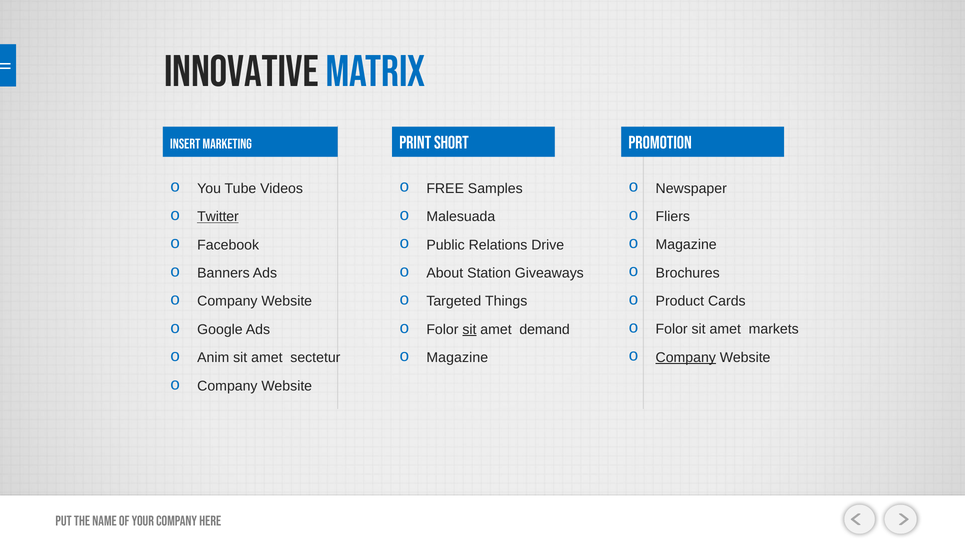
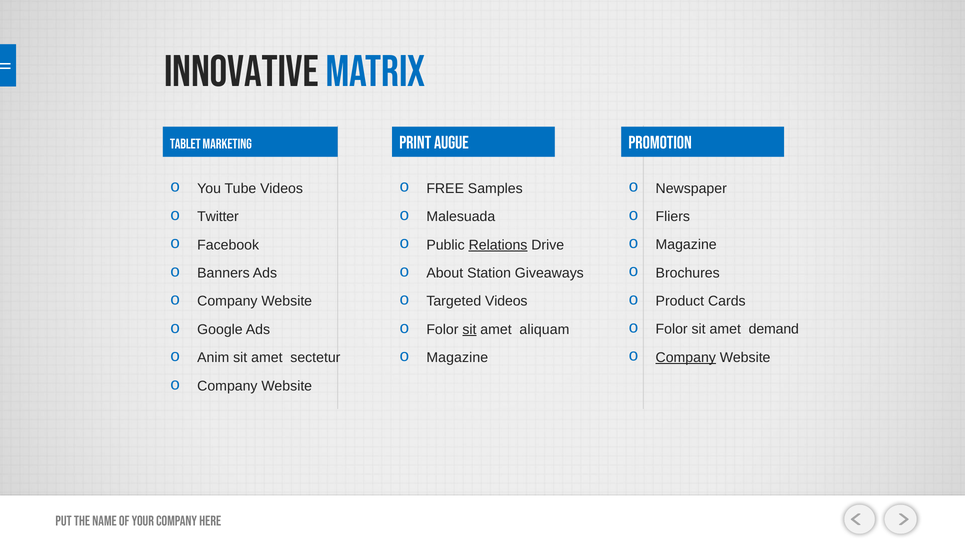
short: short -> augue (451, 143)
INSERT: INSERT -> TABLET (185, 144)
Twitter underline: present -> none (218, 217)
Relations underline: none -> present (498, 245)
Targeted Things: Things -> Videos (506, 301)
markets: markets -> demand (774, 329)
demand: demand -> aliquam (544, 329)
